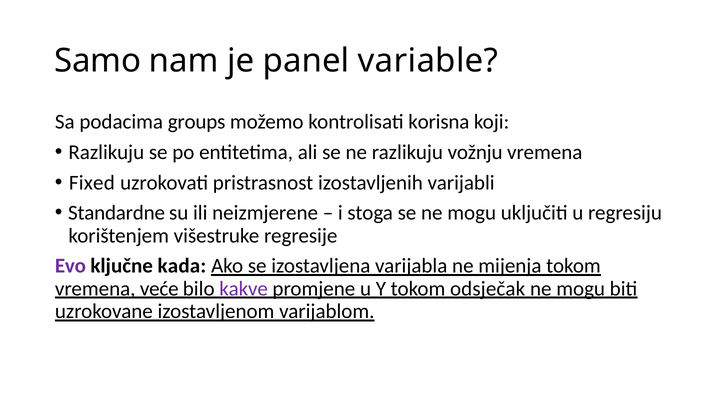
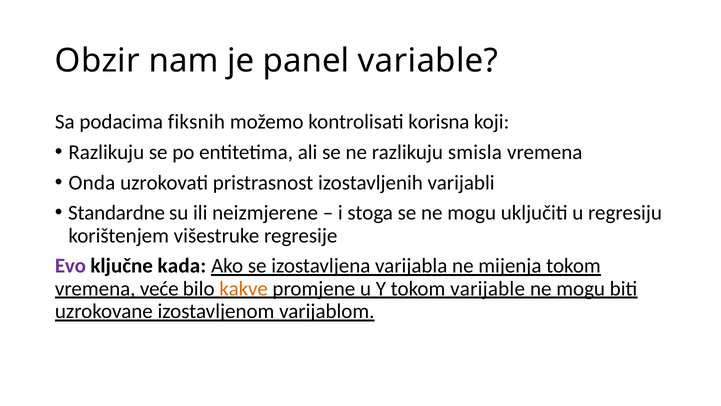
Samo: Samo -> Obzir (97, 61)
groups: groups -> fiksnih (196, 122)
vožnju: vožnju -> smisla (475, 152)
Fixed: Fixed -> Onda (92, 182)
kakve colour: purple -> orange (244, 288)
odsječak: odsječak -> varijable (488, 288)
